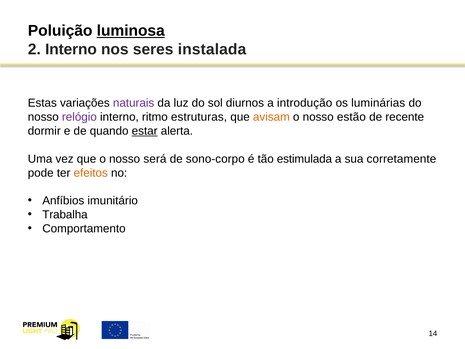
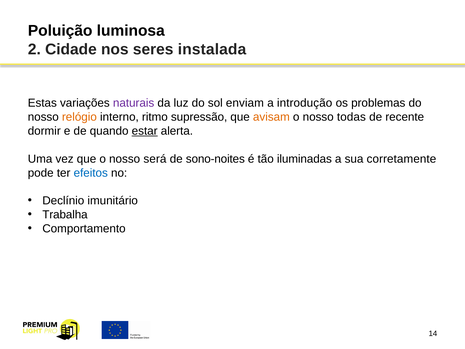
luminosa underline: present -> none (131, 31)
2 Interno: Interno -> Cidade (71, 49)
diurnos: diurnos -> enviam (245, 103)
luminárias: luminárias -> problemas (378, 103)
relógio colour: purple -> orange (79, 117)
estruturas: estruturas -> supressão (199, 117)
estão: estão -> todas (351, 117)
sono-corpo: sono-corpo -> sono-noites (215, 159)
estimulada: estimulada -> iluminadas (304, 159)
efeitos colour: orange -> blue (91, 173)
Anfíbios: Anfíbios -> Declínio (63, 201)
